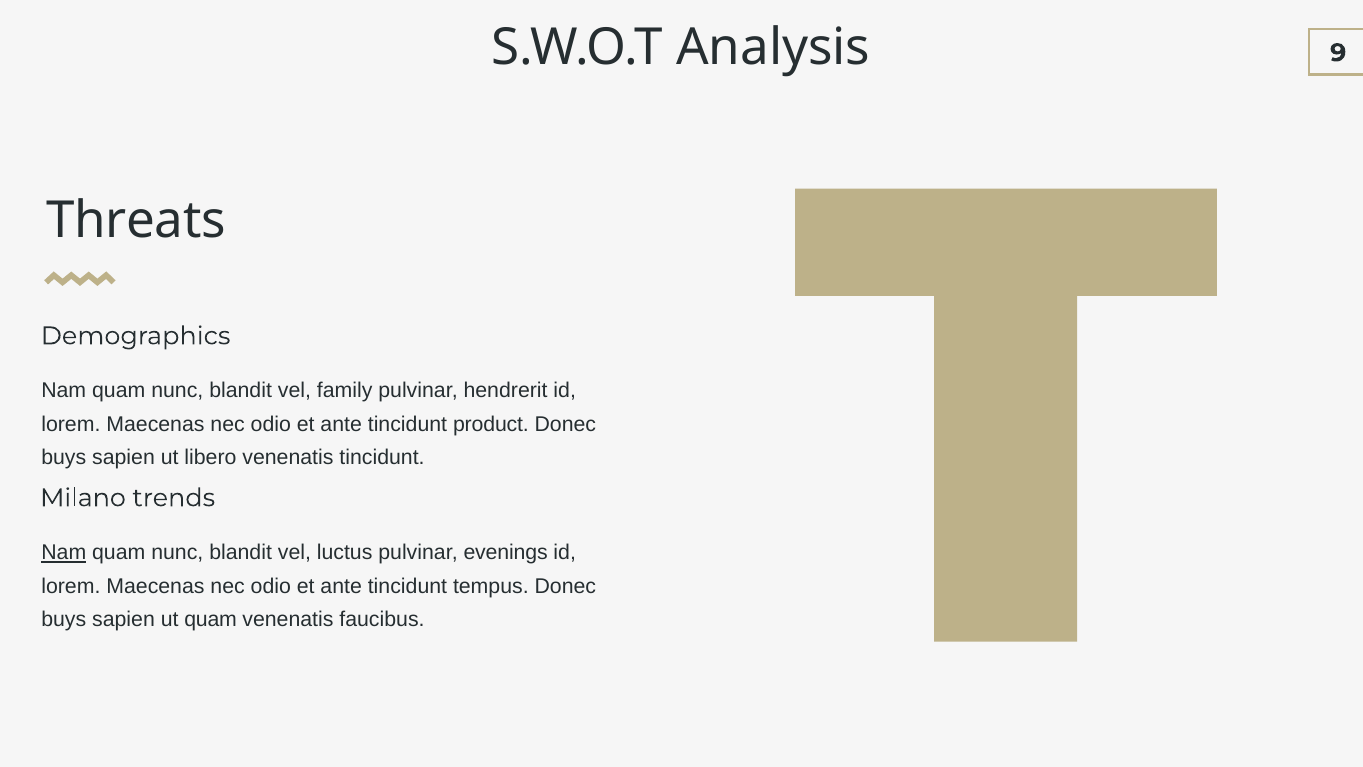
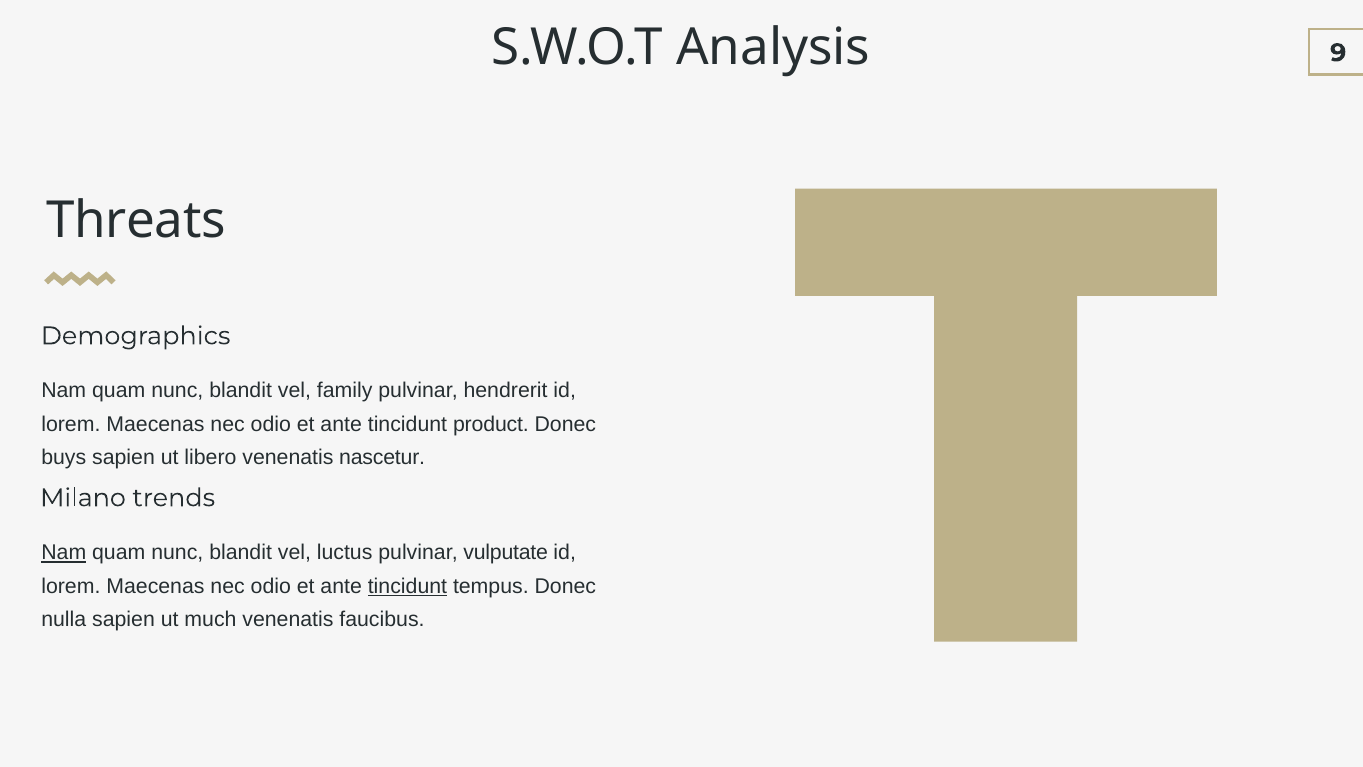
venenatis tincidunt: tincidunt -> nascetur (382, 457)
evenings: evenings -> vulputate (506, 553)
tincidunt underline: none -> present (407, 586)
buys: buys -> nulla (64, 619)
ut quam: quam -> much (210, 619)
